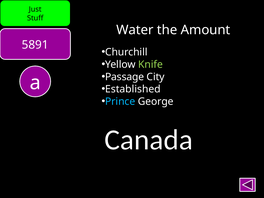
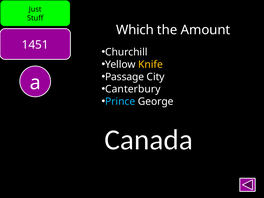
Water: Water -> Which (135, 30)
5891: 5891 -> 1451 (35, 45)
Knife colour: light green -> yellow (151, 64)
Established: Established -> Canterbury (133, 89)
